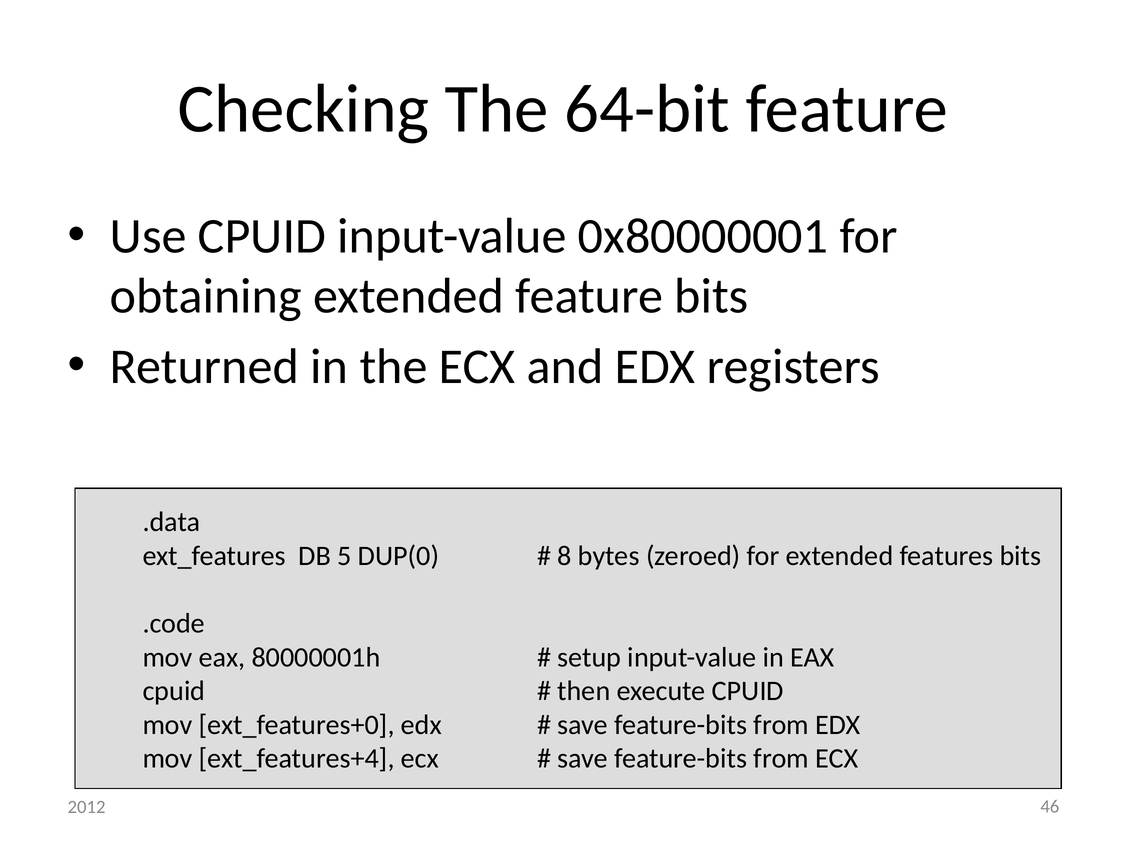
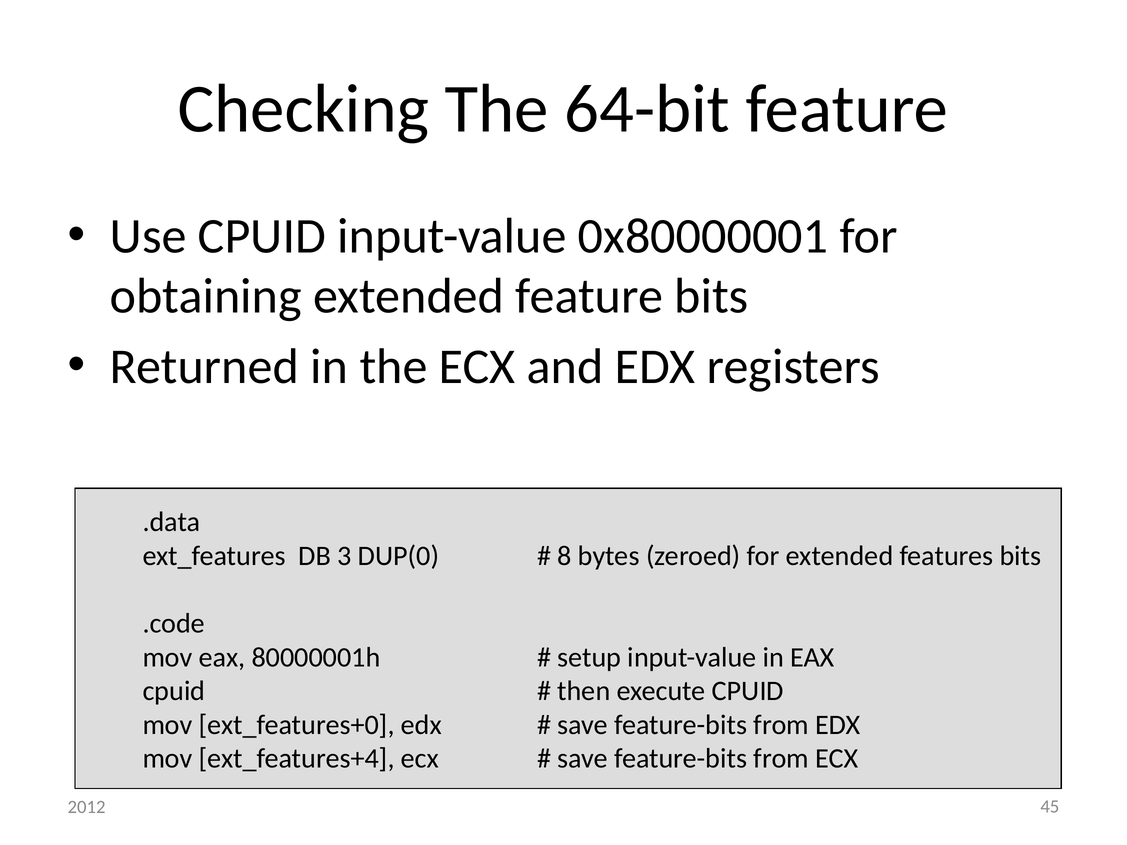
5: 5 -> 3 (344, 556)
46: 46 -> 45 (1050, 807)
